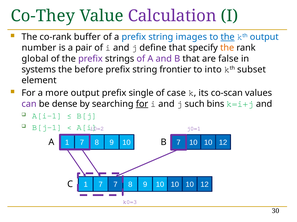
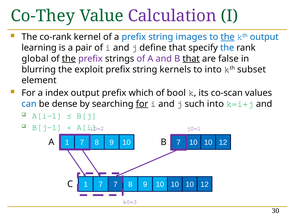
buffer: buffer -> kernel (87, 37)
number: number -> learning (39, 48)
the colour: orange -> blue (227, 48)
the underline: none -> present (69, 59)
that underline: none -> present (191, 59)
systems: systems -> blurring (39, 70)
before: before -> exploit (89, 70)
frontier: frontier -> kernels (175, 70)
more: more -> index (57, 93)
single: single -> which (141, 93)
case: case -> bool (176, 93)
can colour: purple -> blue (29, 104)
such bins: bins -> into (215, 104)
